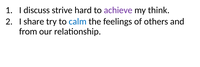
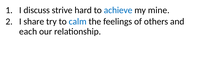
achieve colour: purple -> blue (118, 10)
think: think -> mine (159, 10)
from: from -> each (28, 31)
